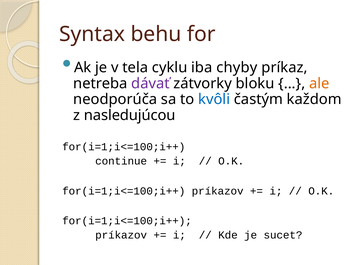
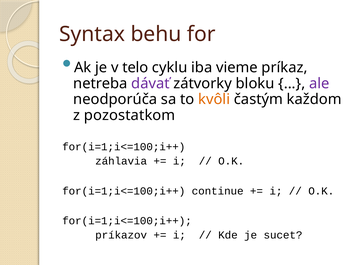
tela: tela -> telo (135, 68)
chyby: chyby -> vieme (237, 68)
ale colour: orange -> purple (319, 84)
kvôli colour: blue -> orange (214, 100)
nasledujúcou: nasledujúcou -> pozostatkom (130, 115)
continue: continue -> záhlavia (121, 161)
príkazov: príkazov -> continue (218, 191)
